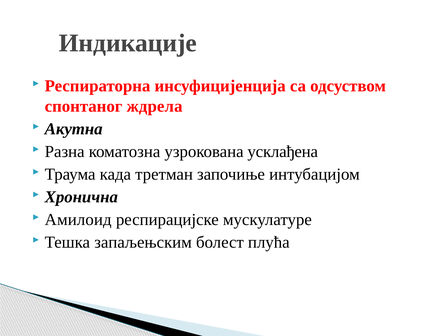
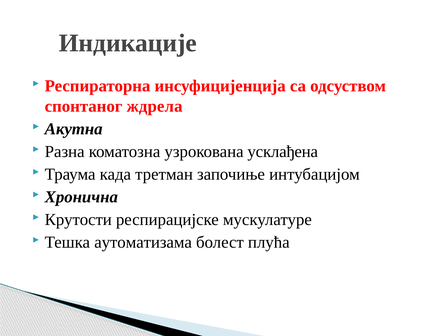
Амилоид: Амилоид -> Крутости (78, 220)
запаљењским: запаљењским -> аутоматизама (143, 242)
